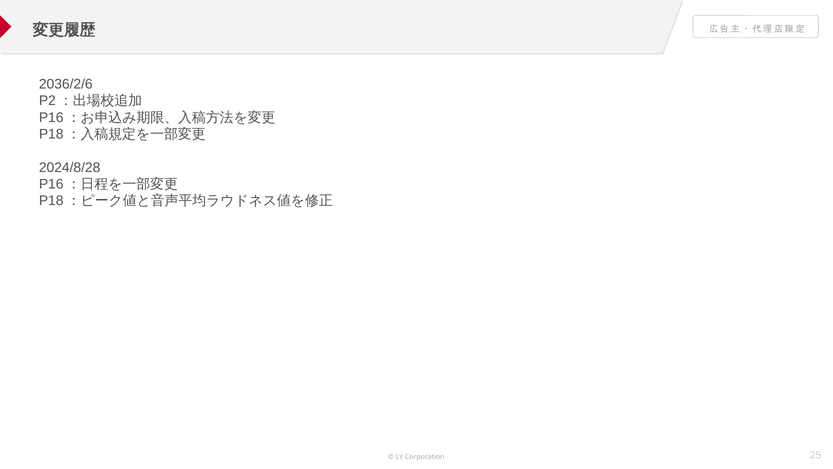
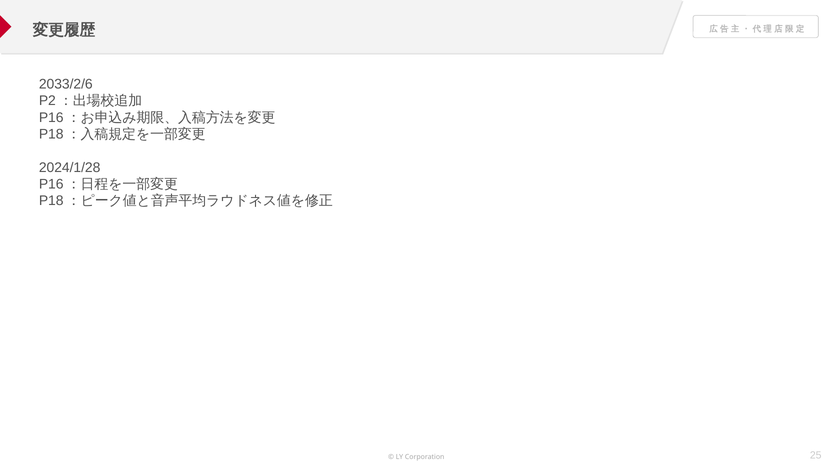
2036/2/6: 2036/2/6 -> 2033/2/6 (66, 84)
2024/8/28: 2024/8/28 -> 2024/1/28 (70, 167)
